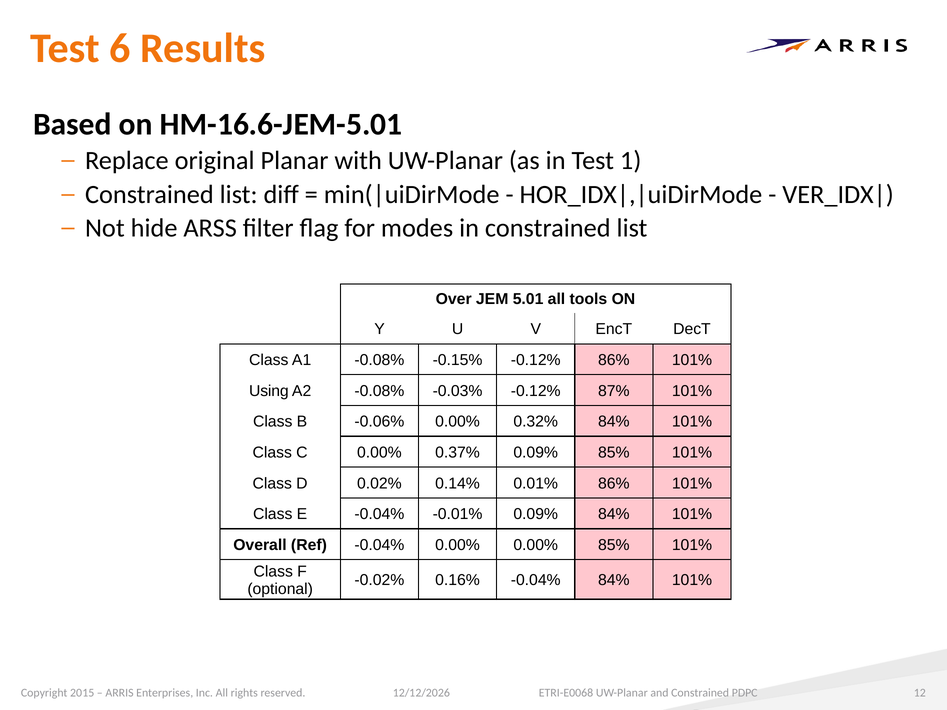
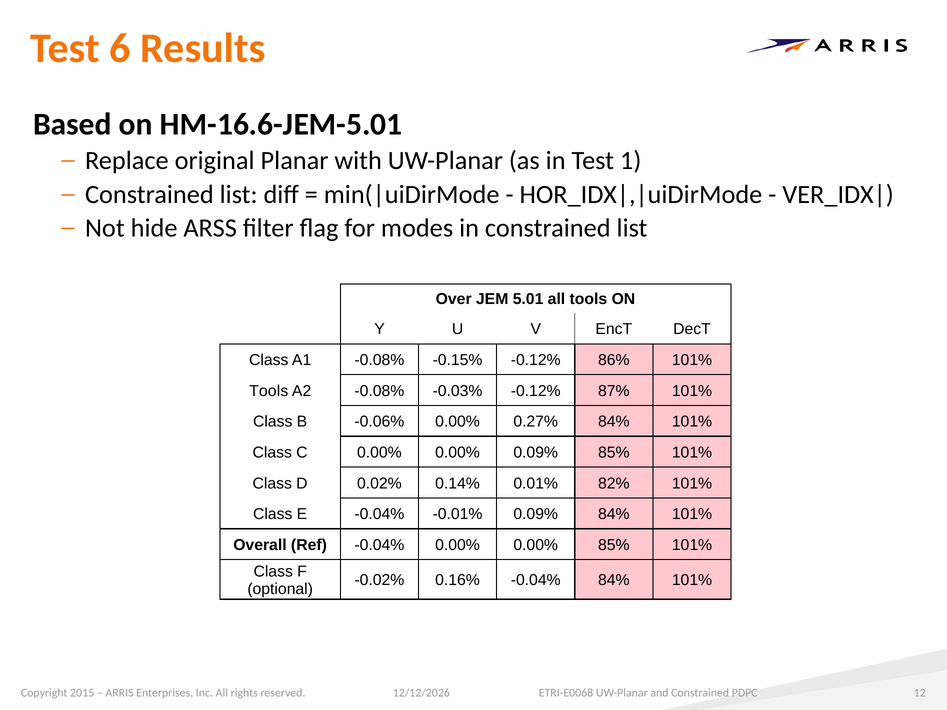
Using: Using -> Tools (269, 391)
0.32%: 0.32% -> 0.27% (536, 422)
C 0.00% 0.37%: 0.37% -> 0.00% (458, 453)
0.01% 86%: 86% -> 82% (614, 483)
